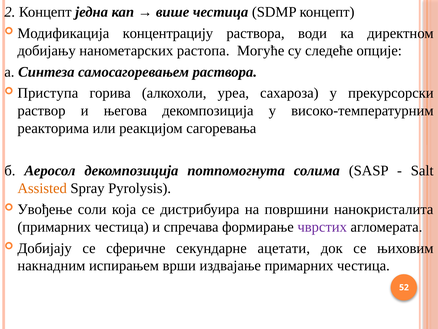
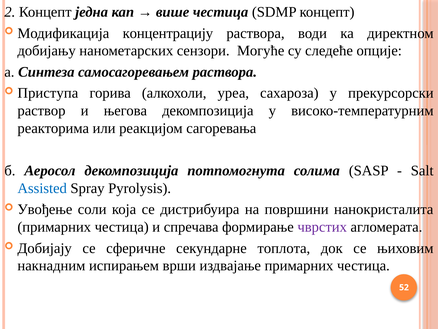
растопа: растопа -> сензори (203, 51)
Assisted colour: orange -> blue (42, 188)
ацетати: ацетати -> топлота (284, 248)
